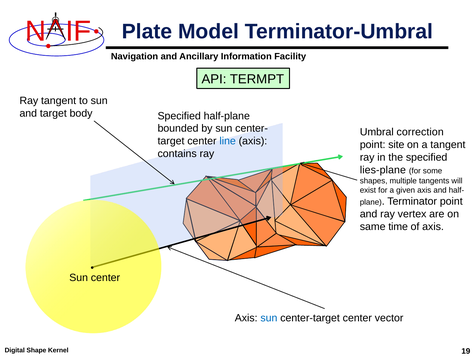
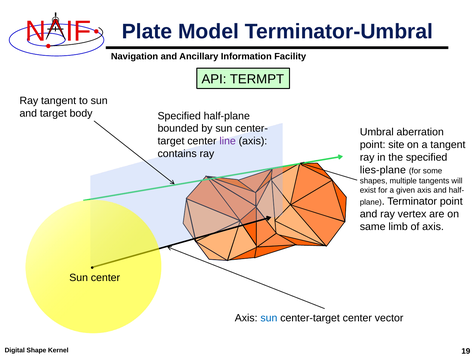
correction: correction -> aberration (420, 132)
line colour: blue -> purple (228, 141)
time: time -> limb (398, 227)
